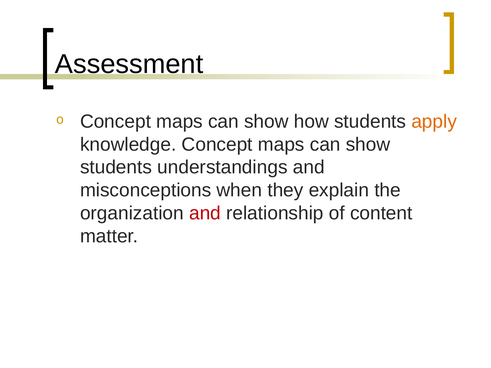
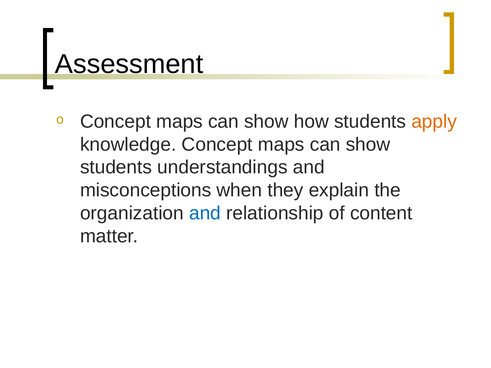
and colour: red -> blue (205, 213)
